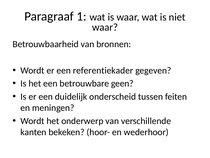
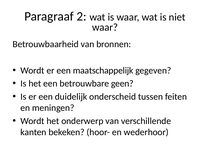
1: 1 -> 2 (82, 16)
referentiekader: referentiekader -> maatschappelijk (103, 70)
